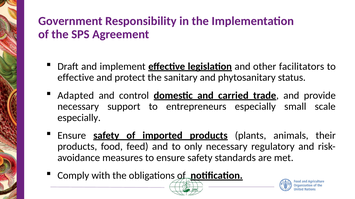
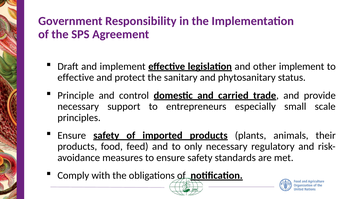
other facilitators: facilitators -> implement (302, 67)
Adapted: Adapted -> Principle (76, 96)
especially: especially -> principles (79, 118)
